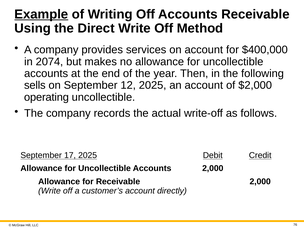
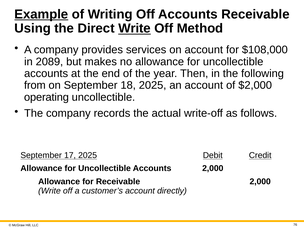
Write underline: none -> present (134, 28)
$400,000: $400,000 -> $108,000 (265, 50)
2074: 2074 -> 2089 (49, 62)
sells: sells -> from (35, 85)
12: 12 -> 18 (128, 85)
